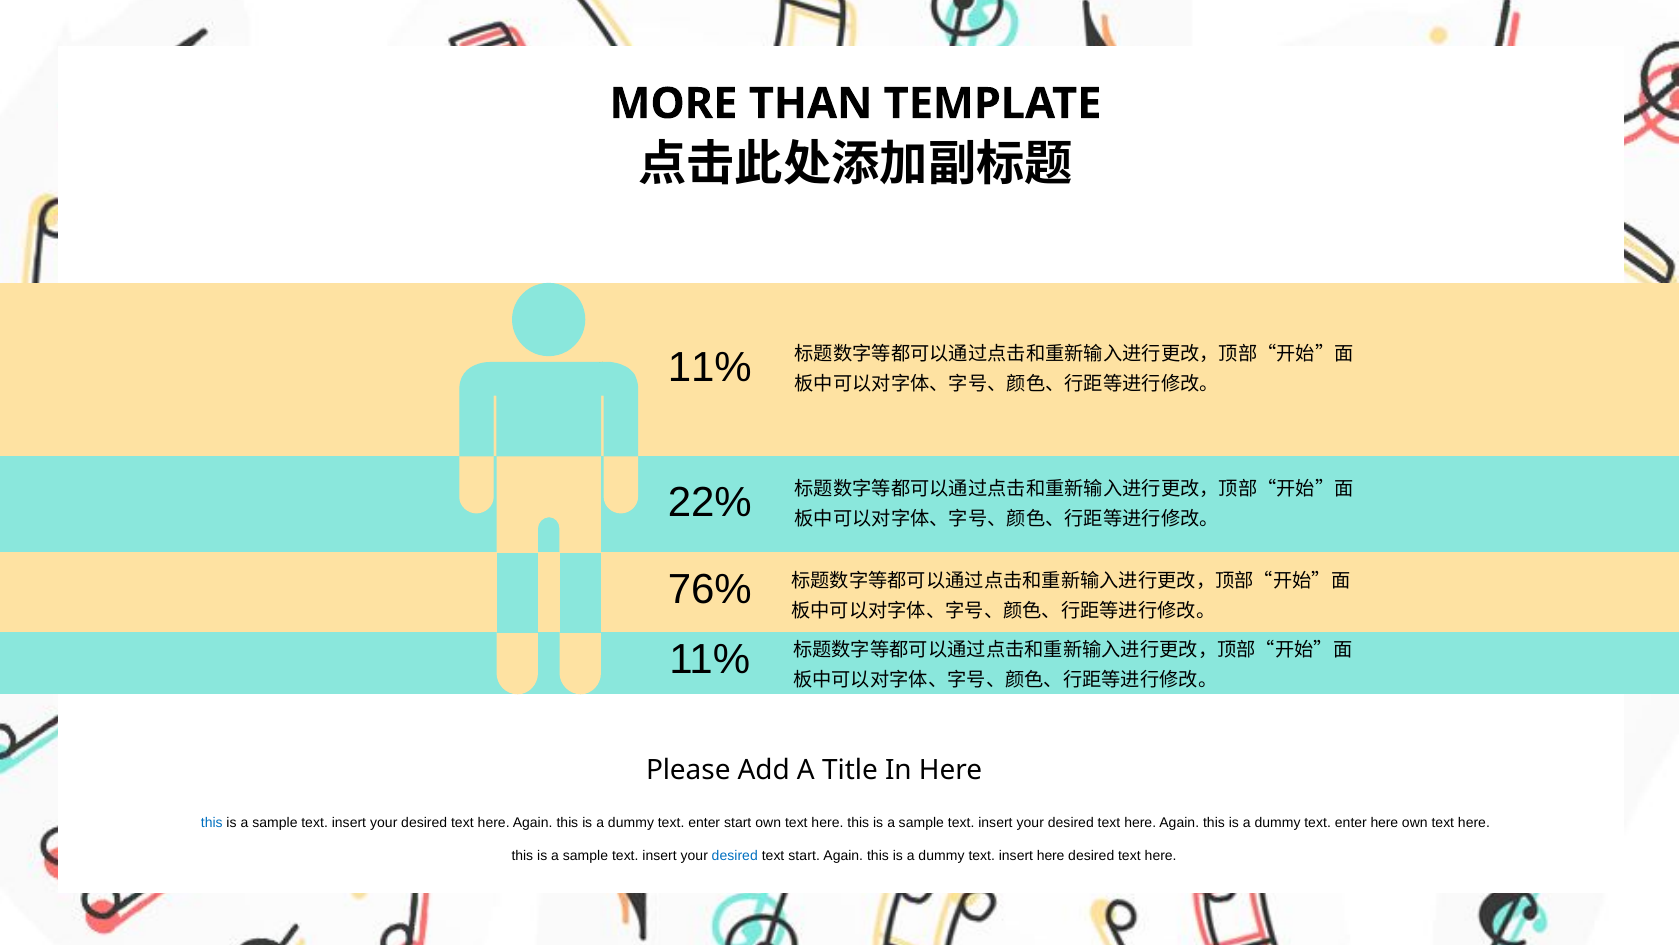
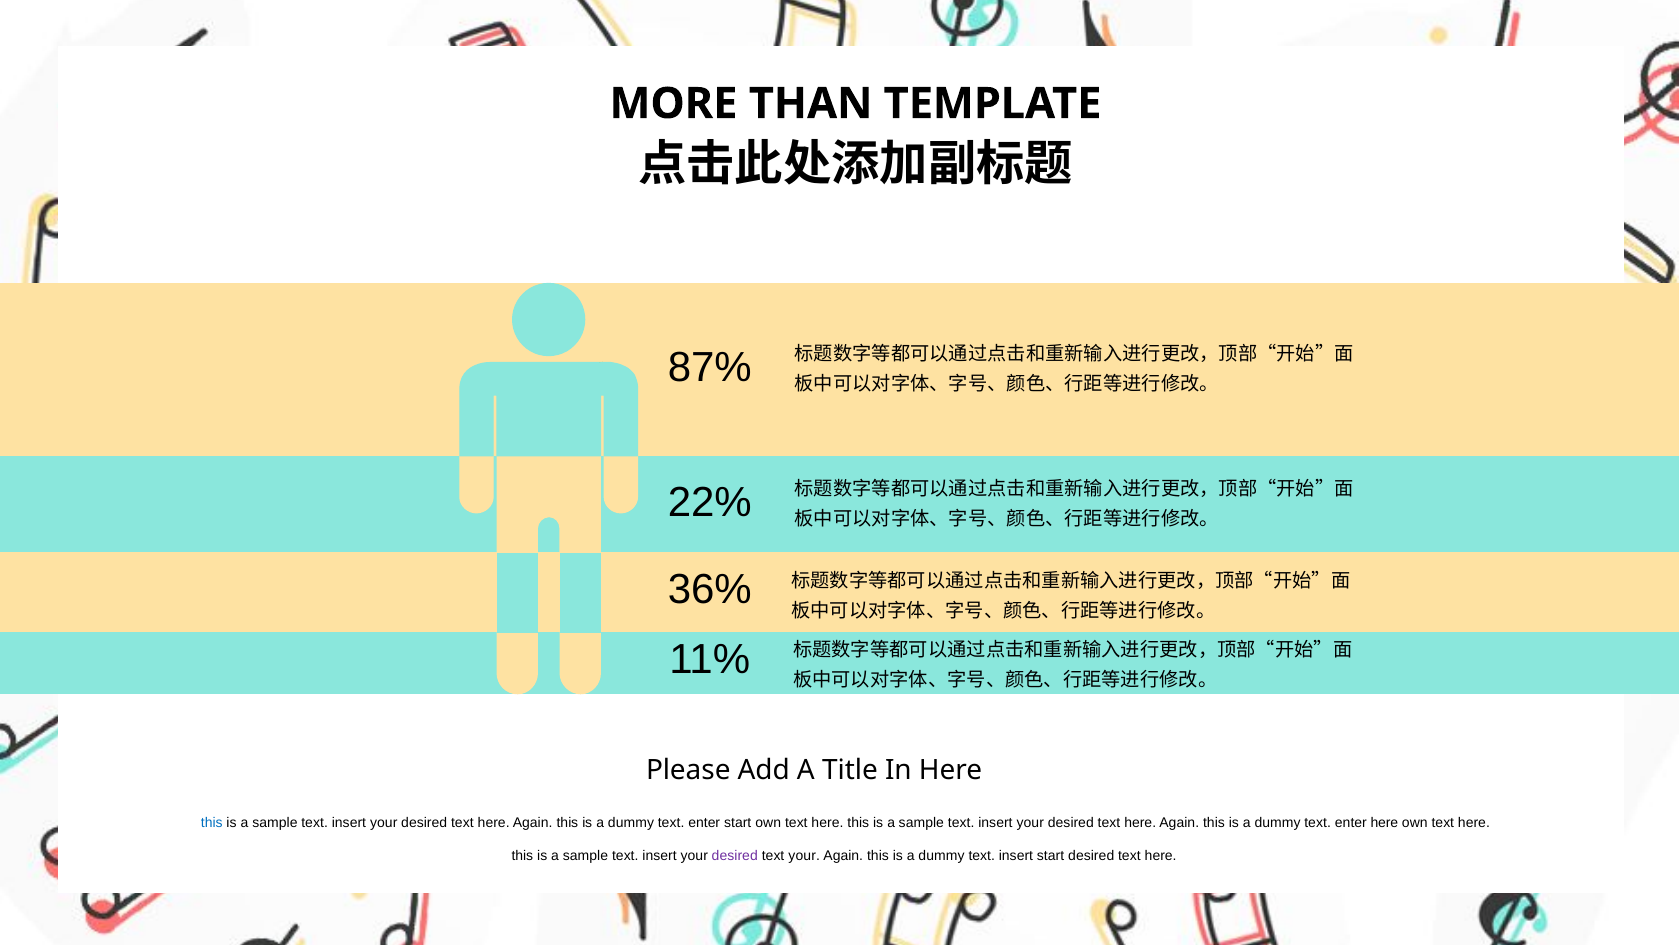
11%: 11% -> 87% (710, 368)
76%: 76% -> 36% (710, 589)
desired colour: blue -> purple (735, 855)
text start: start -> your (804, 855)
insert here: here -> start (1051, 855)
